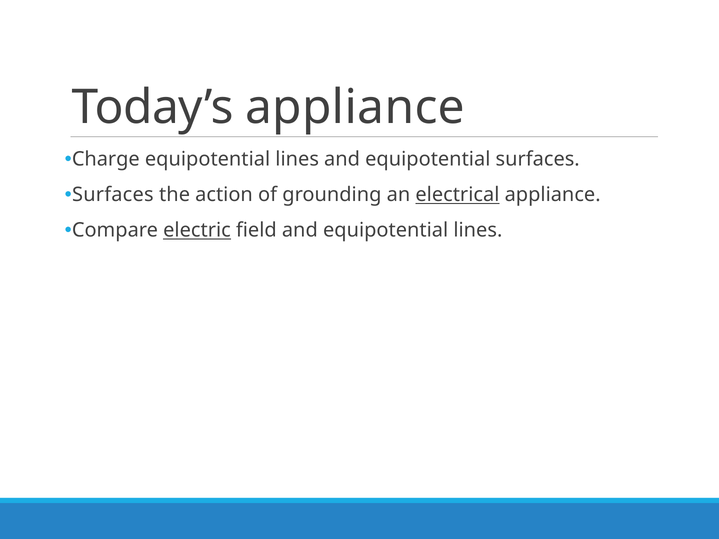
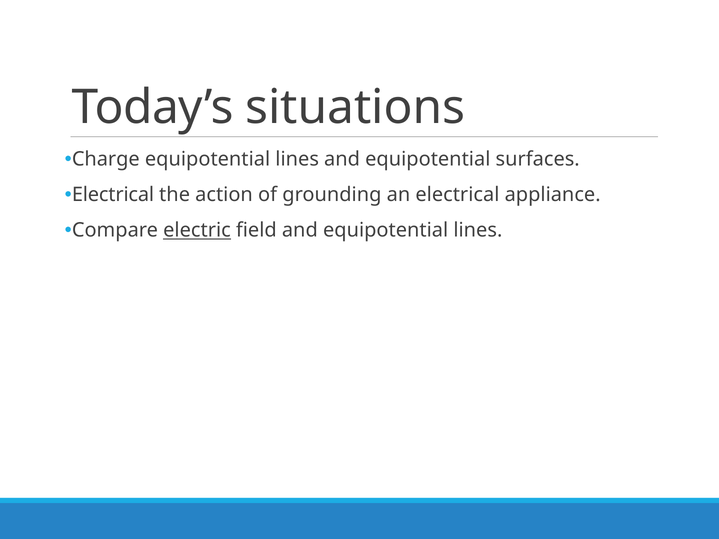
Today’s appliance: appliance -> situations (355, 107)
Surfaces: Surfaces -> Electrical (113, 195)
electrical underline: present -> none (457, 195)
